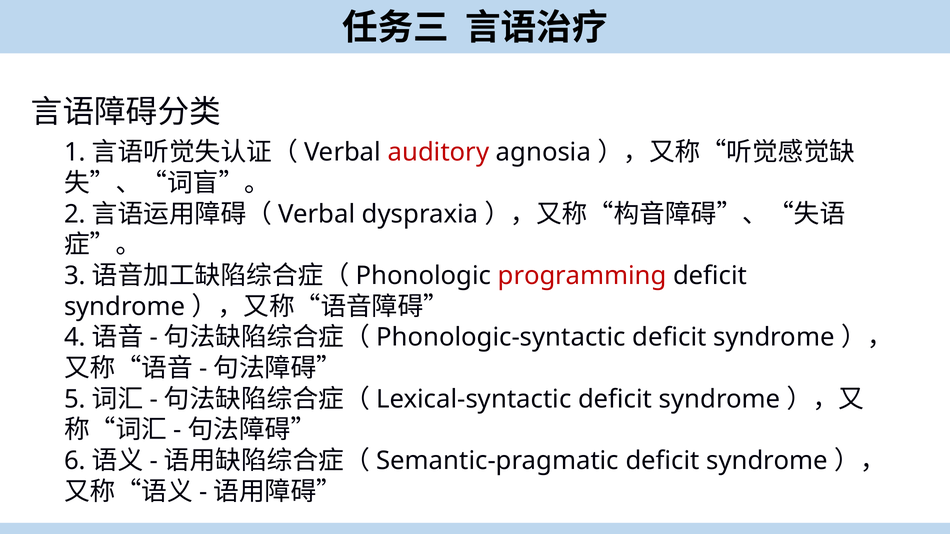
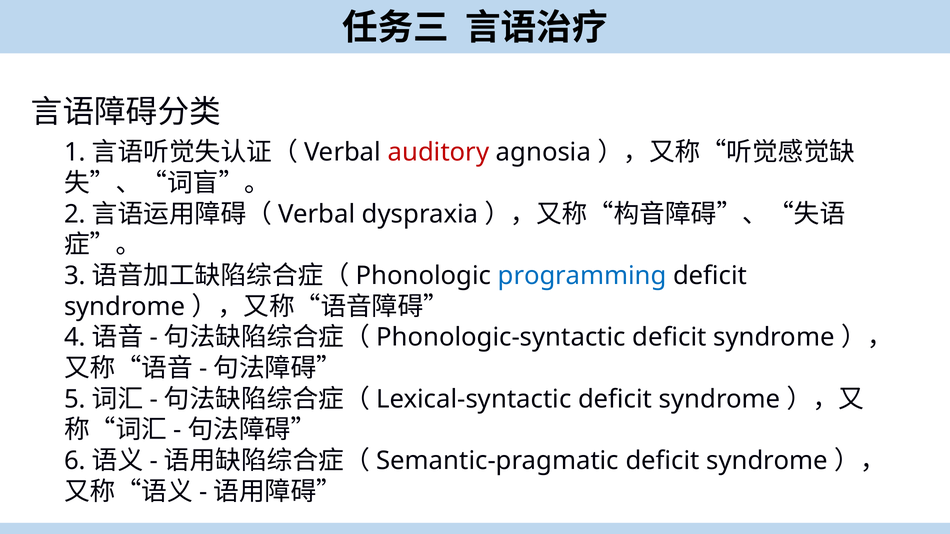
programming colour: red -> blue (582, 276)
